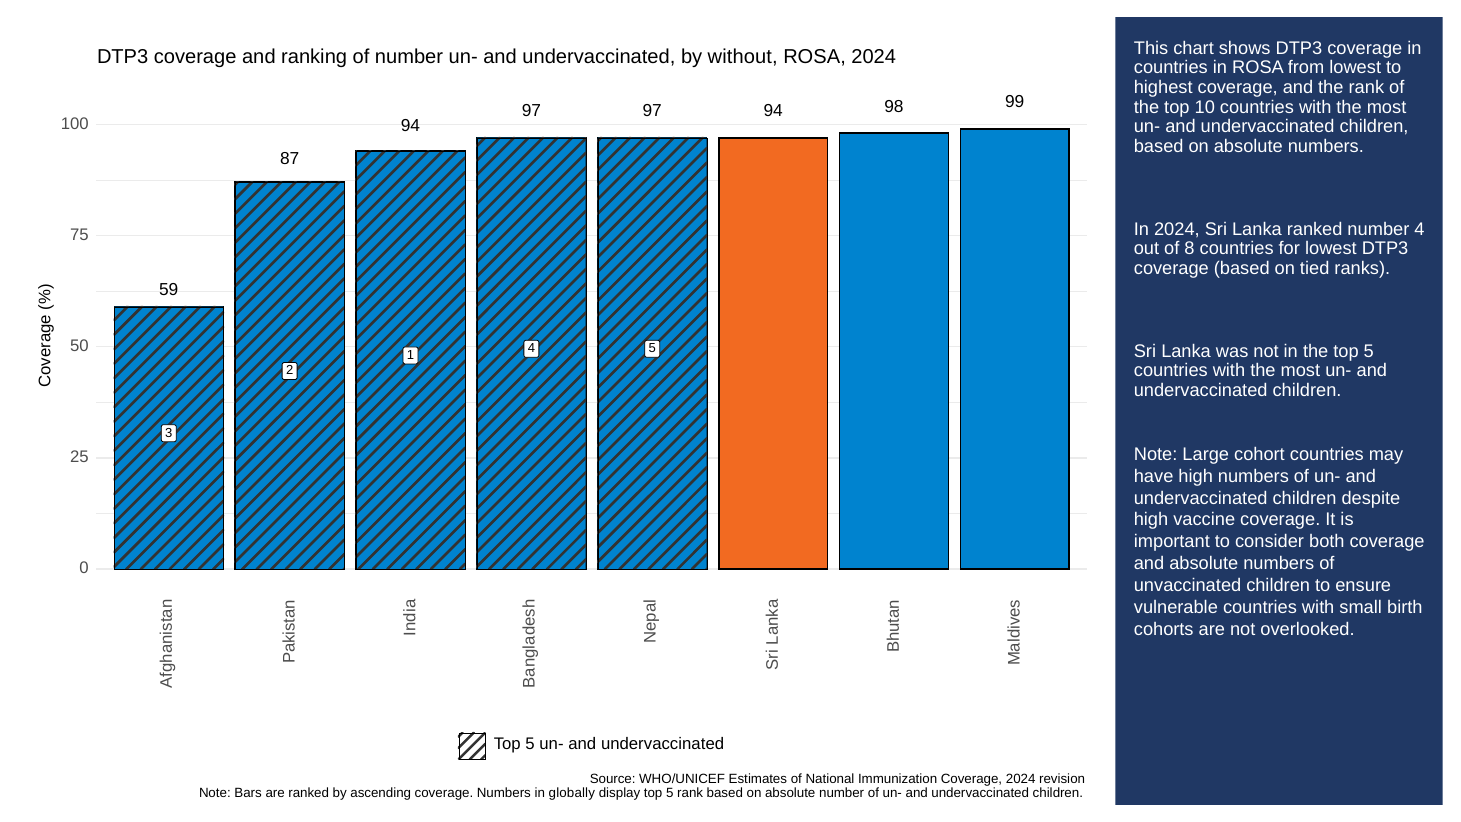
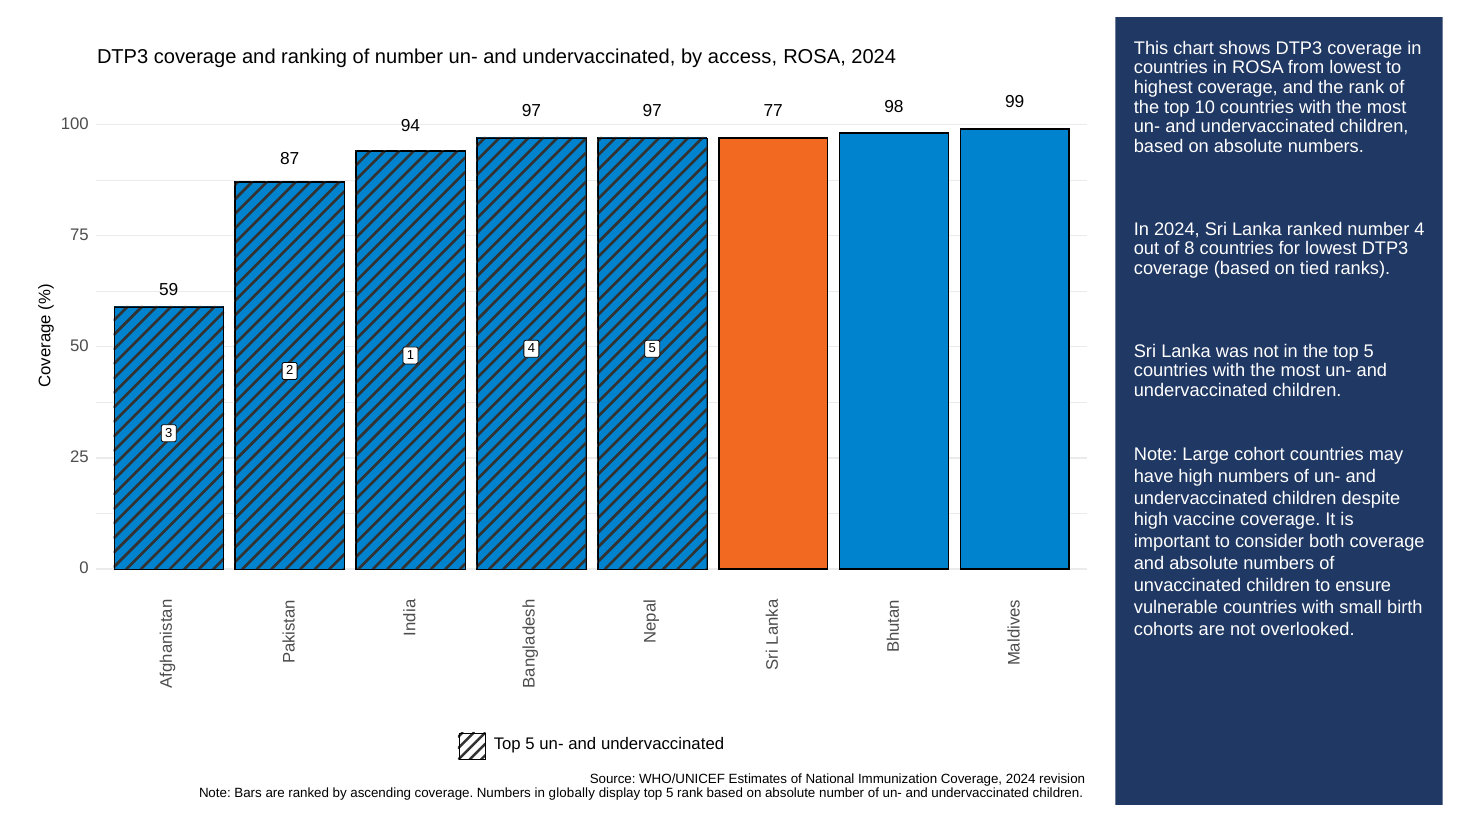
without: without -> access (743, 56)
97 94: 94 -> 77 (773, 111)
